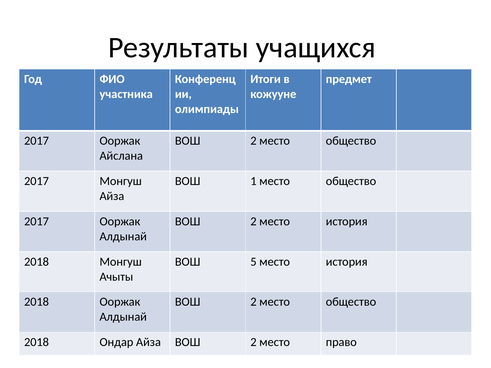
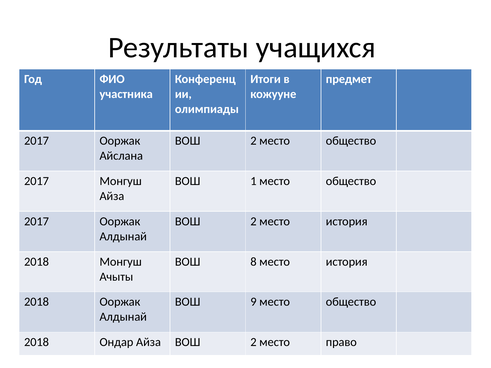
5: 5 -> 8 (253, 262)
2: 2 -> 9 (253, 302)
